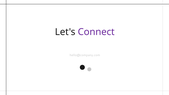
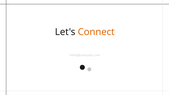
Connect colour: purple -> orange (96, 32)
